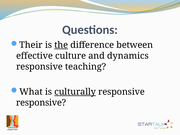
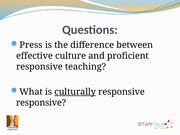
Their: Their -> Press (31, 45)
the underline: present -> none (61, 45)
dynamics: dynamics -> proficient (128, 56)
